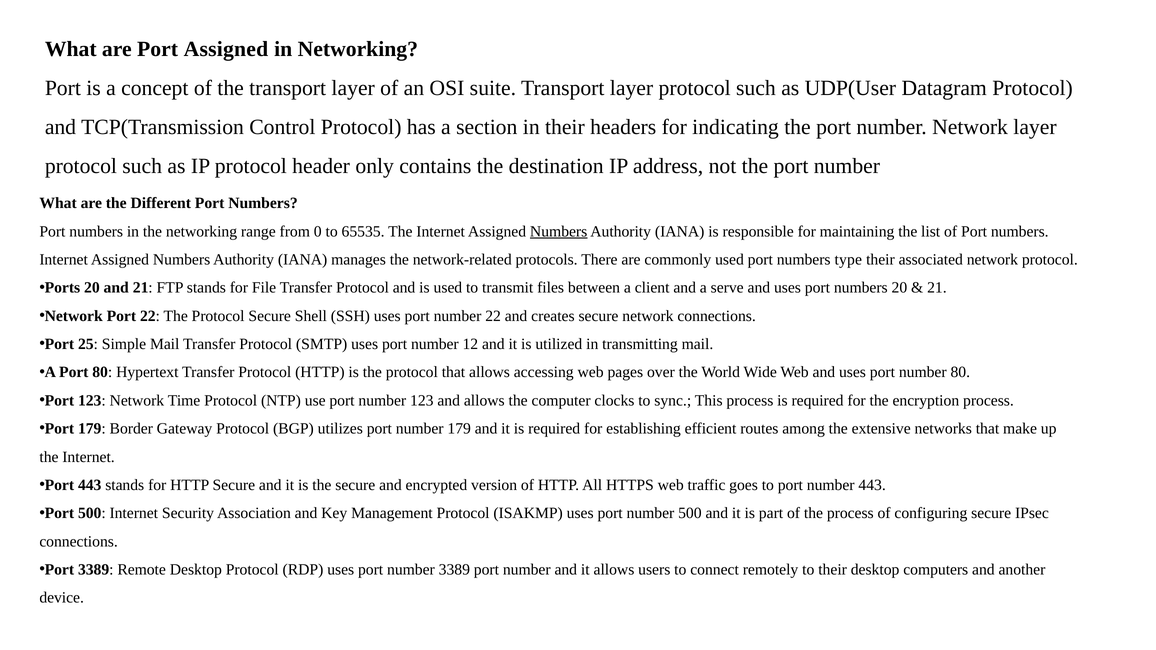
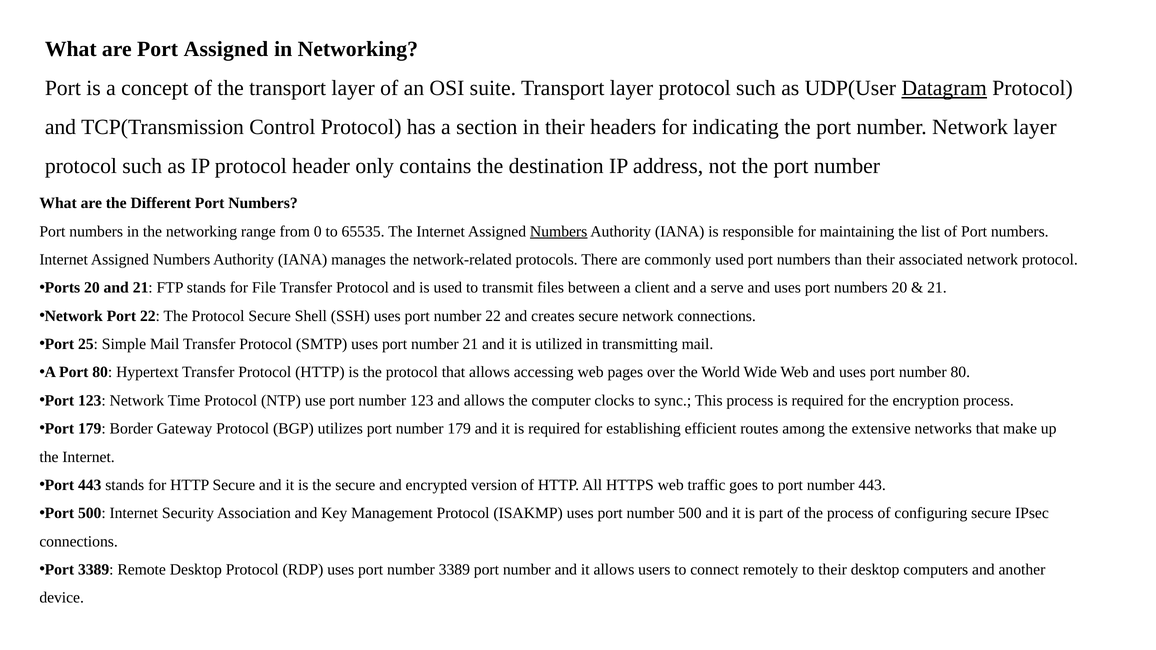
Datagram underline: none -> present (944, 88)
type: type -> than (848, 260)
number 12: 12 -> 21 (470, 344)
